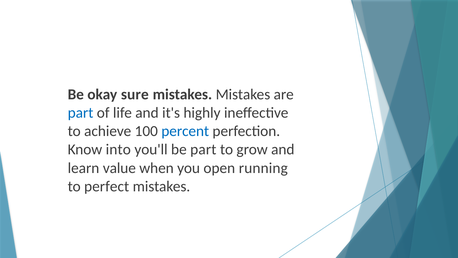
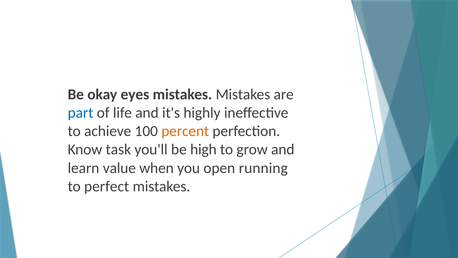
sure: sure -> eyes (135, 94)
percent colour: blue -> orange (185, 131)
into: into -> task (118, 149)
be part: part -> high (203, 149)
